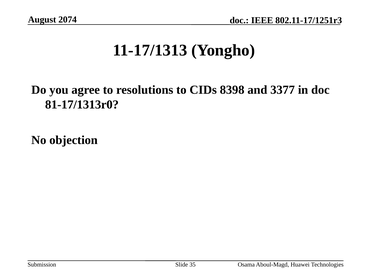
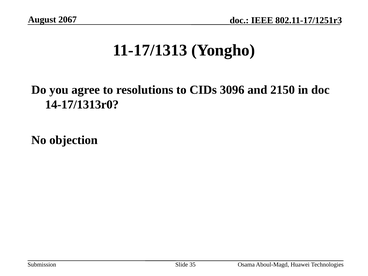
2074: 2074 -> 2067 (68, 20)
8398: 8398 -> 3096 (232, 90)
3377: 3377 -> 2150 (283, 90)
81-17/1313r0: 81-17/1313r0 -> 14-17/1313r0 (82, 105)
